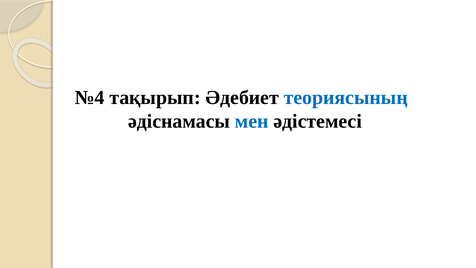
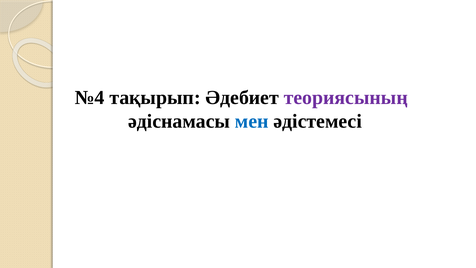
теориясының colour: blue -> purple (346, 97)
